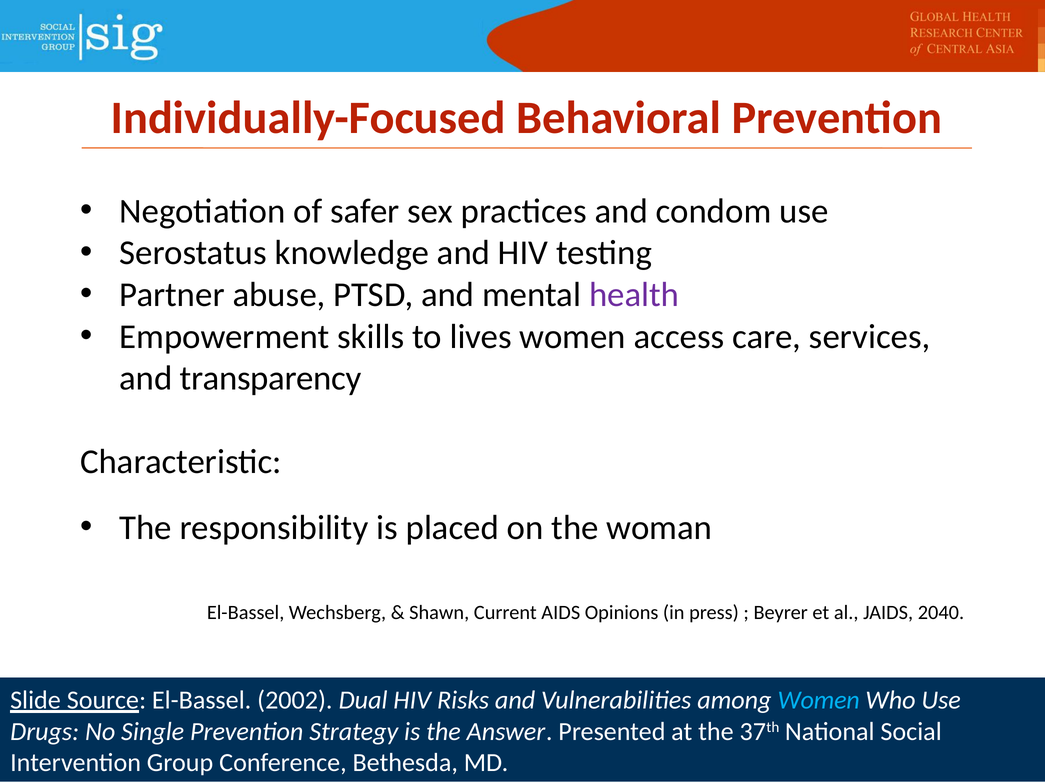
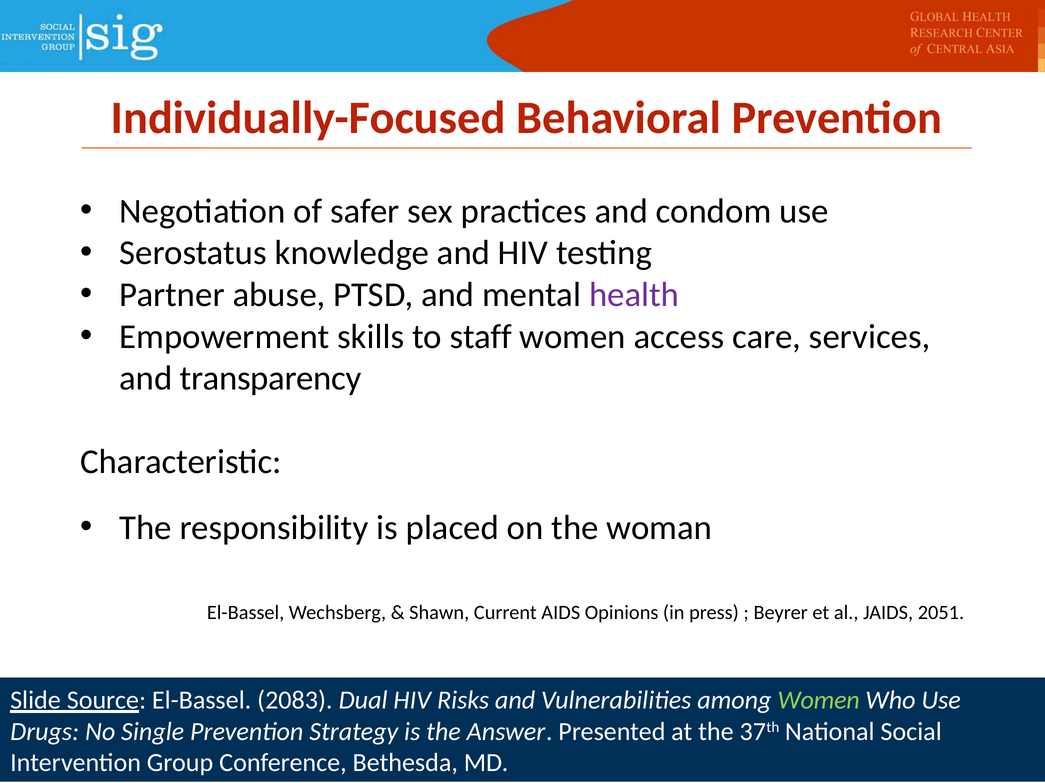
lives: lives -> staff (481, 337)
2040: 2040 -> 2051 (941, 613)
2002: 2002 -> 2083 (295, 701)
Women colour: light blue -> light green (819, 701)
